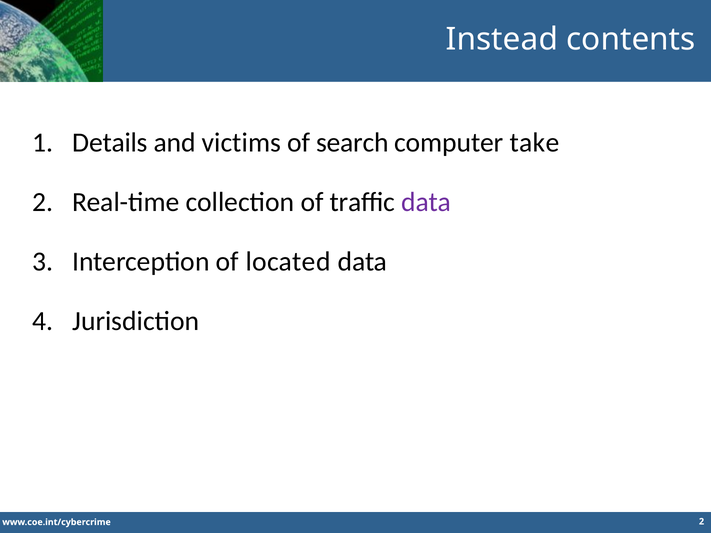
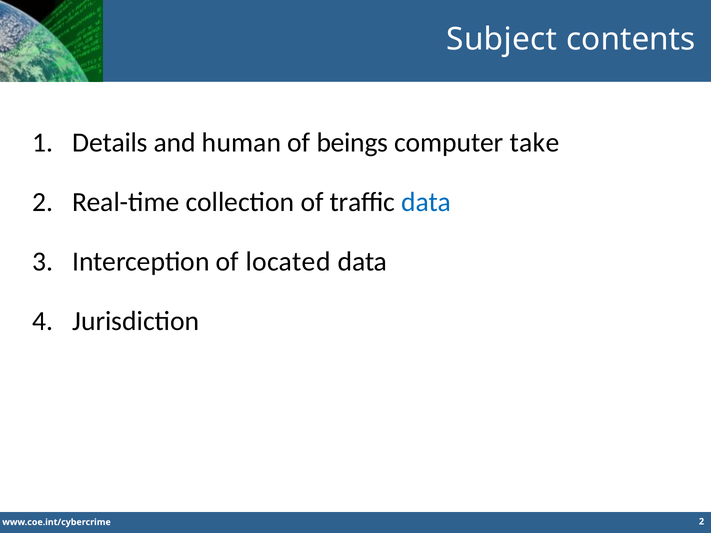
Instead: Instead -> Subject (502, 39)
victims: victims -> human (241, 143)
search: search -> beings (352, 143)
data colour: purple -> blue (426, 202)
